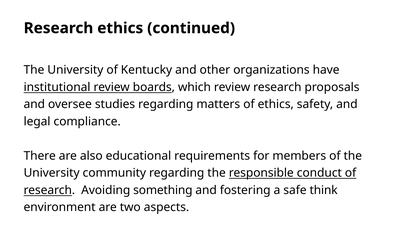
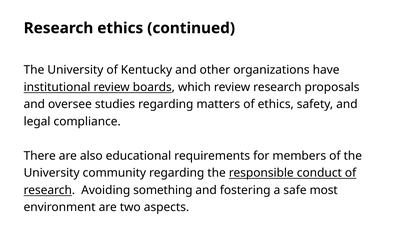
think: think -> most (324, 190)
